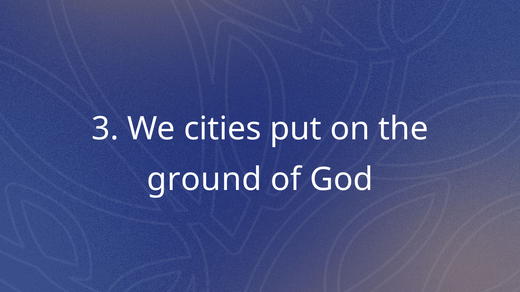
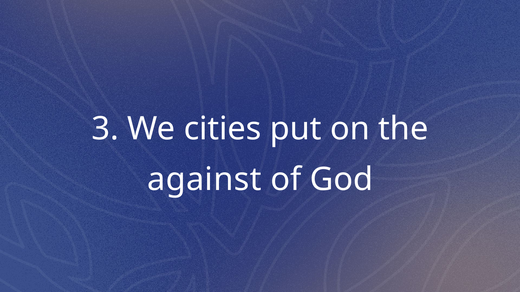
ground: ground -> against (204, 180)
